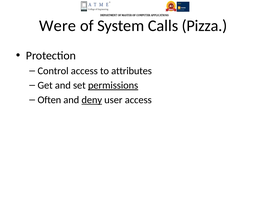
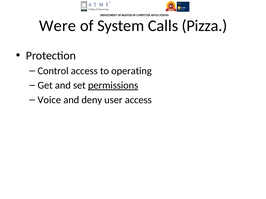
attributes: attributes -> operating (131, 71)
Often: Often -> Voice (49, 100)
deny underline: present -> none (92, 100)
